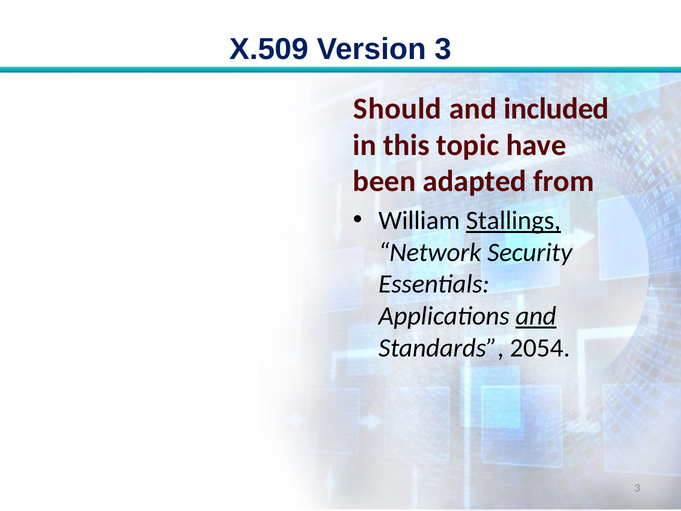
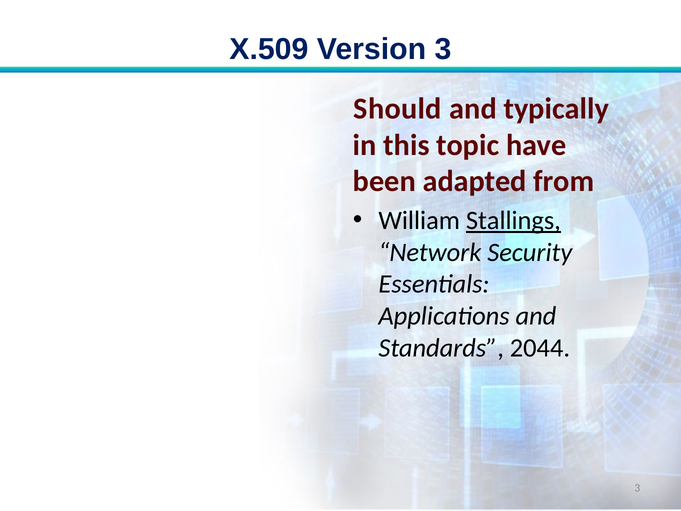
included: included -> typically (556, 109)
and underline: present -> none (536, 316)
2054: 2054 -> 2044 (540, 348)
